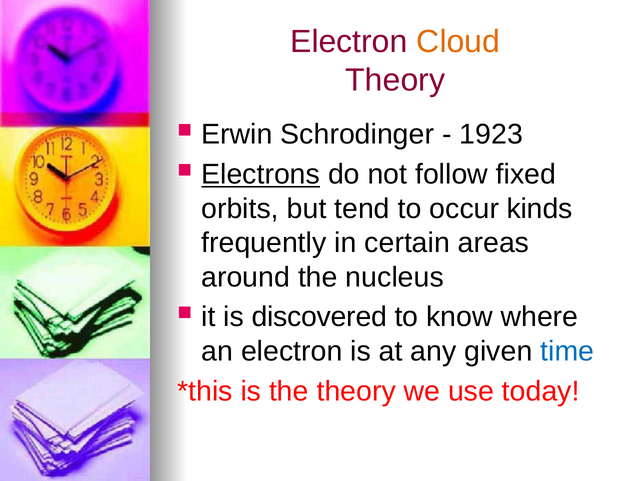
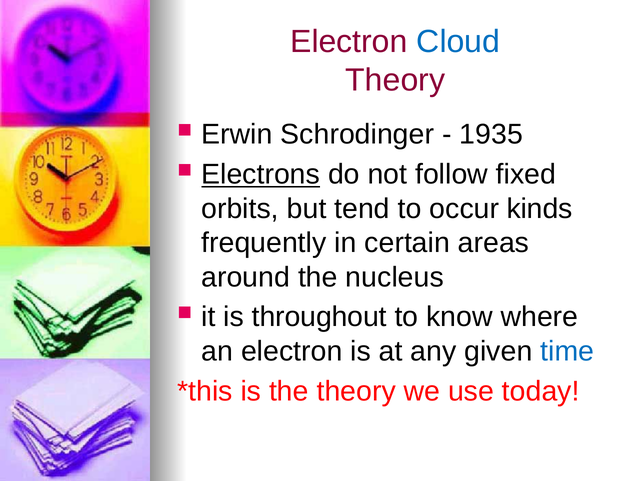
Cloud colour: orange -> blue (458, 42)
1923: 1923 -> 1935 (491, 134)
discovered: discovered -> throughout (319, 317)
